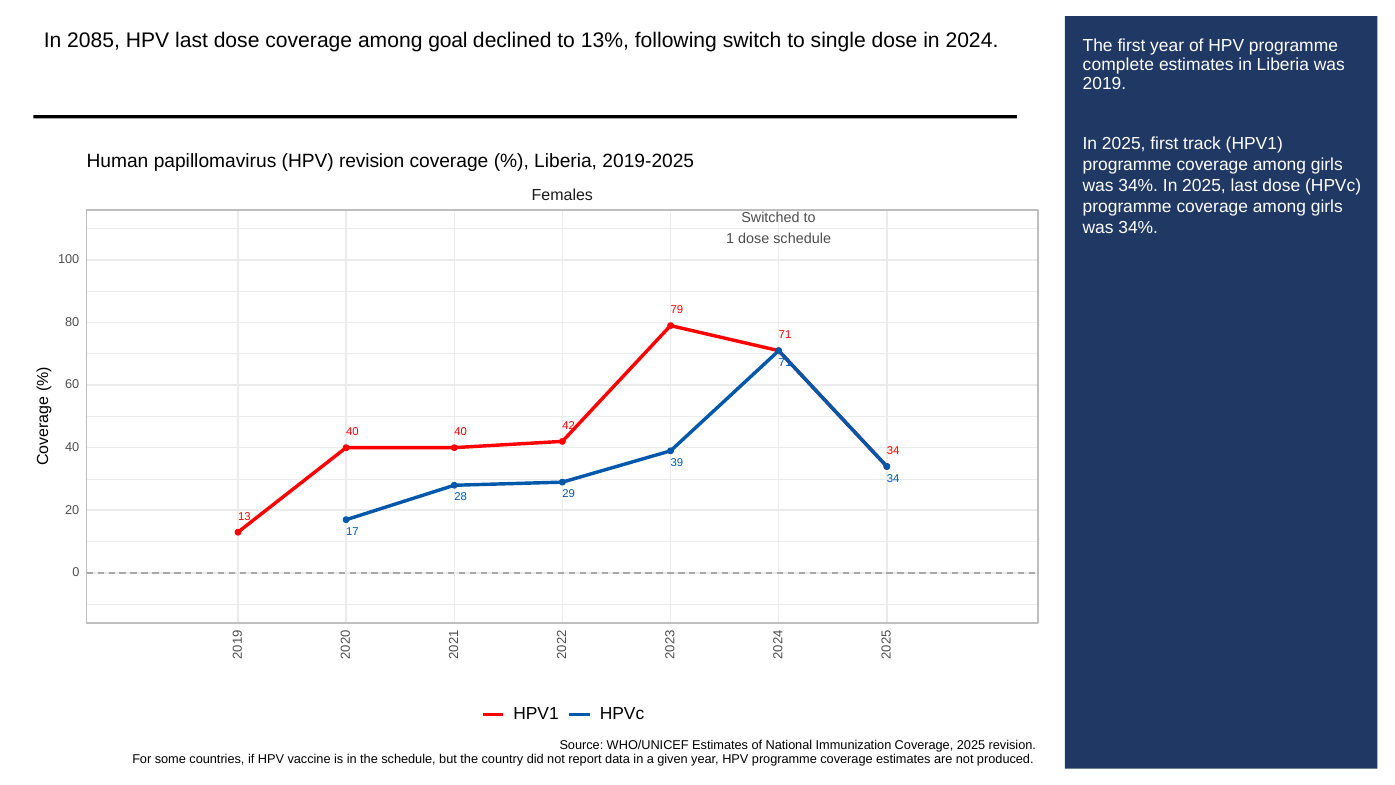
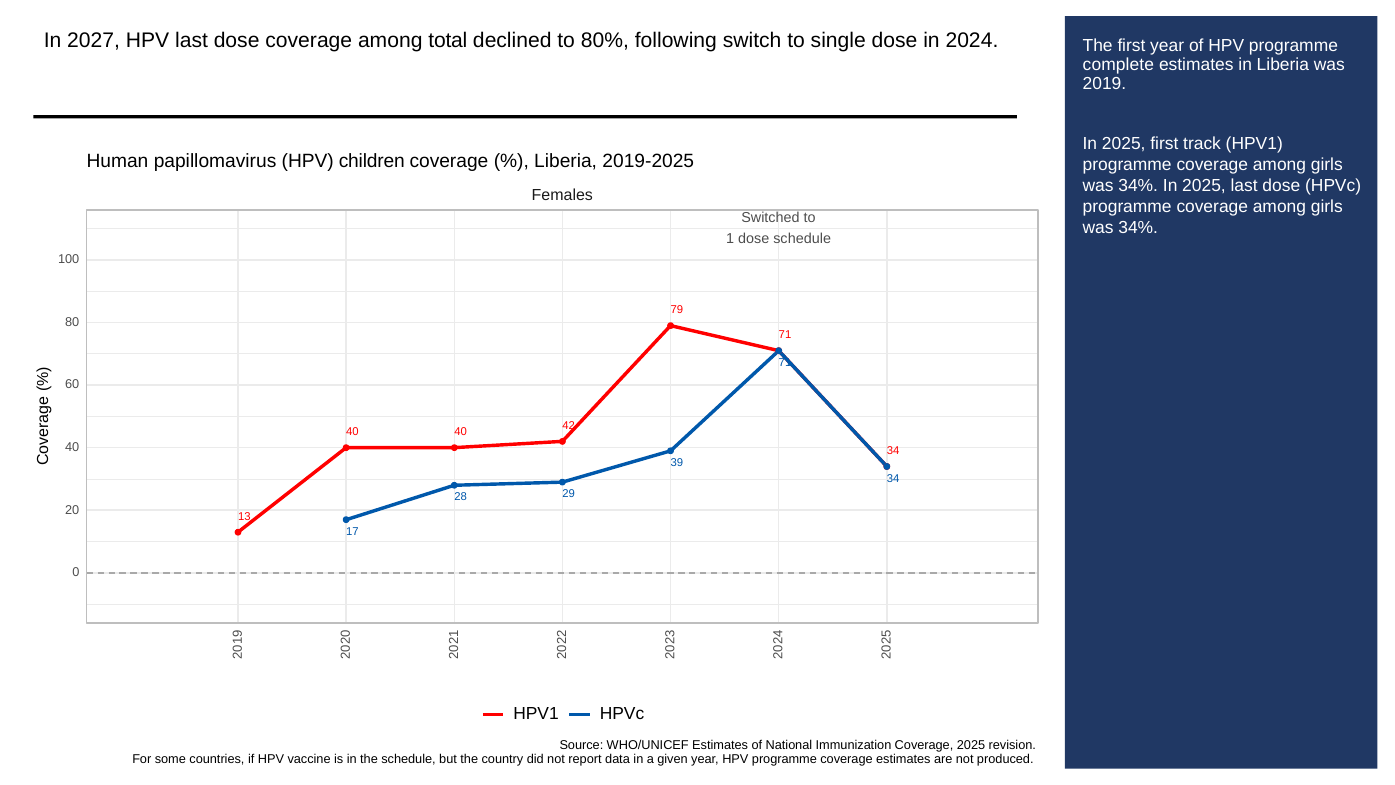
2085: 2085 -> 2027 (94, 40)
goal: goal -> total (448, 40)
13%: 13% -> 80% (605, 40)
HPV revision: revision -> children (372, 161)
